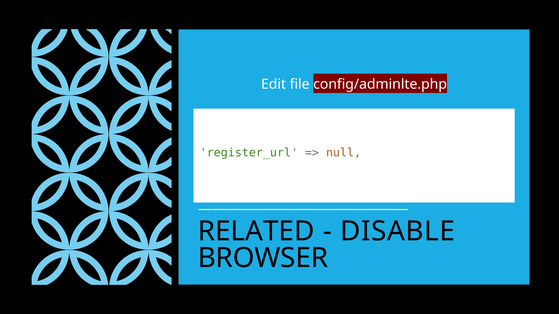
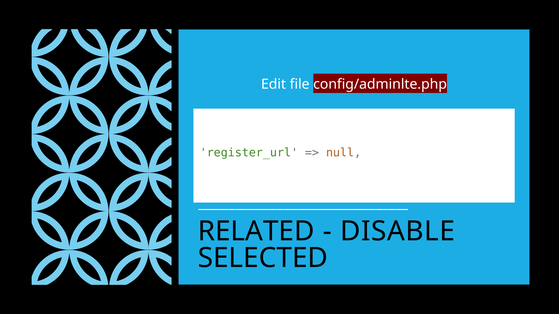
BROWSER: BROWSER -> SELECTED (263, 258)
